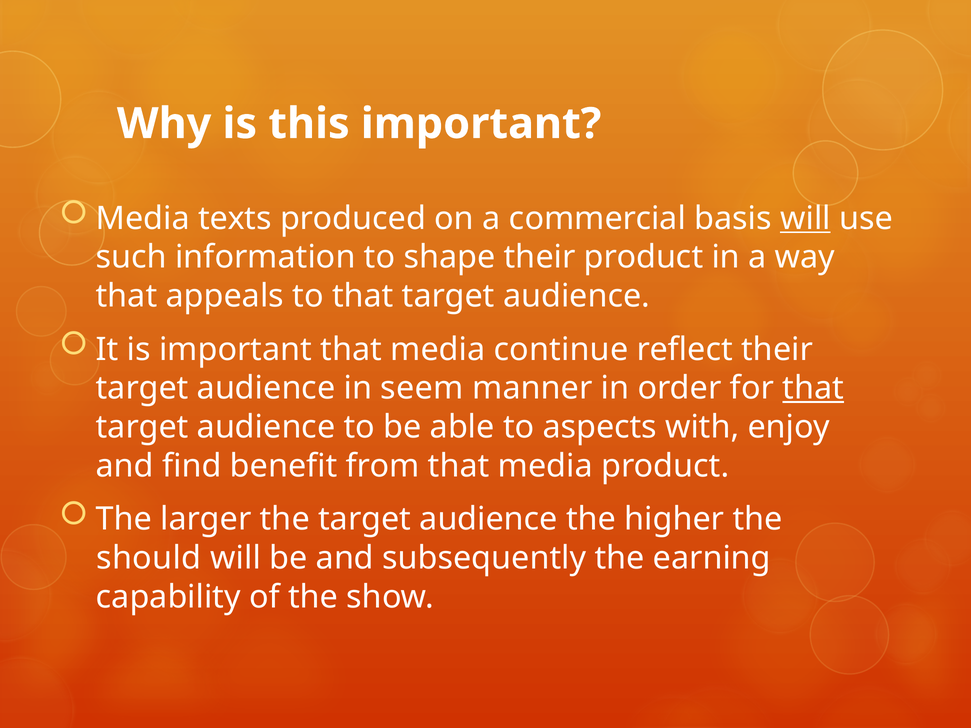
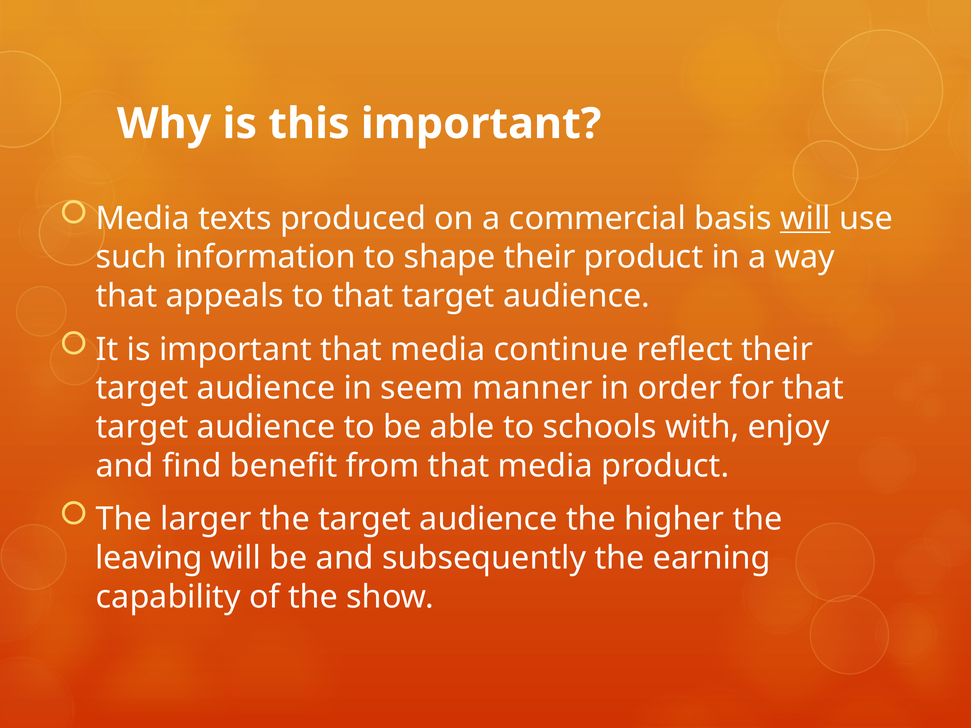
that underline: present -> none (813, 388)
aspects: aspects -> schools (600, 427)
should: should -> leaving (149, 558)
